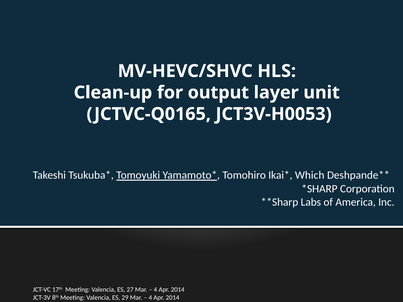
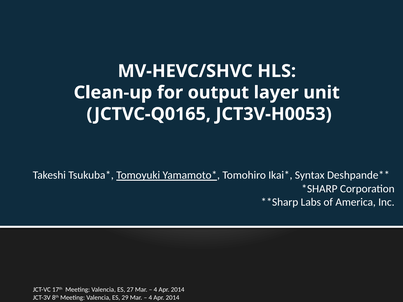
Which: Which -> Syntax (310, 175)
